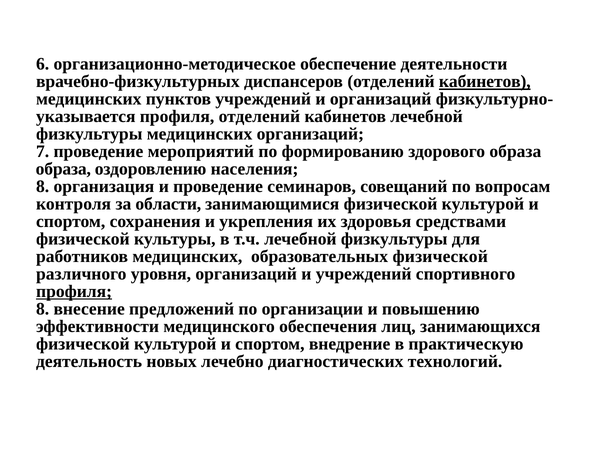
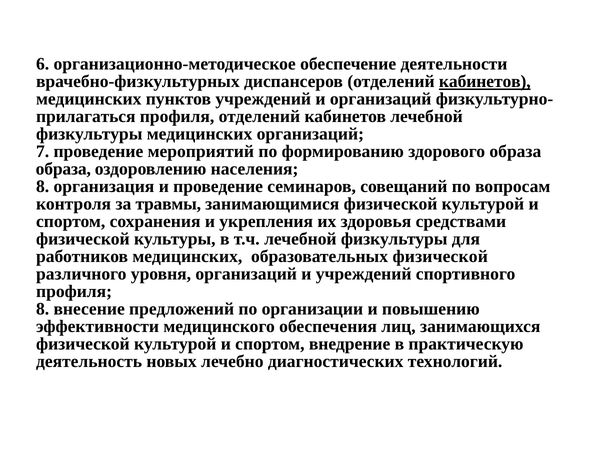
указывается: указывается -> прилагаться (86, 117)
области: области -> травмы (168, 204)
профиля underline: present -> none (74, 291)
